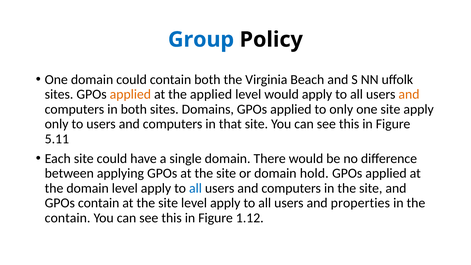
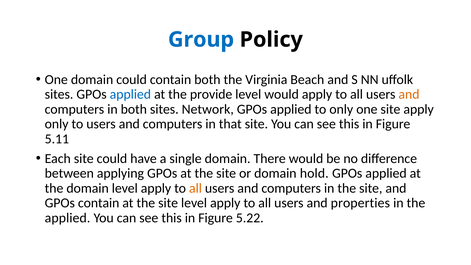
applied colour: orange -> blue (130, 94)
the applied: applied -> provide (211, 94)
Domains: Domains -> Network (208, 109)
all colour: blue -> orange (195, 188)
contain: contain -> applied (68, 218)
1.12: 1.12 -> 5.22 (250, 218)
